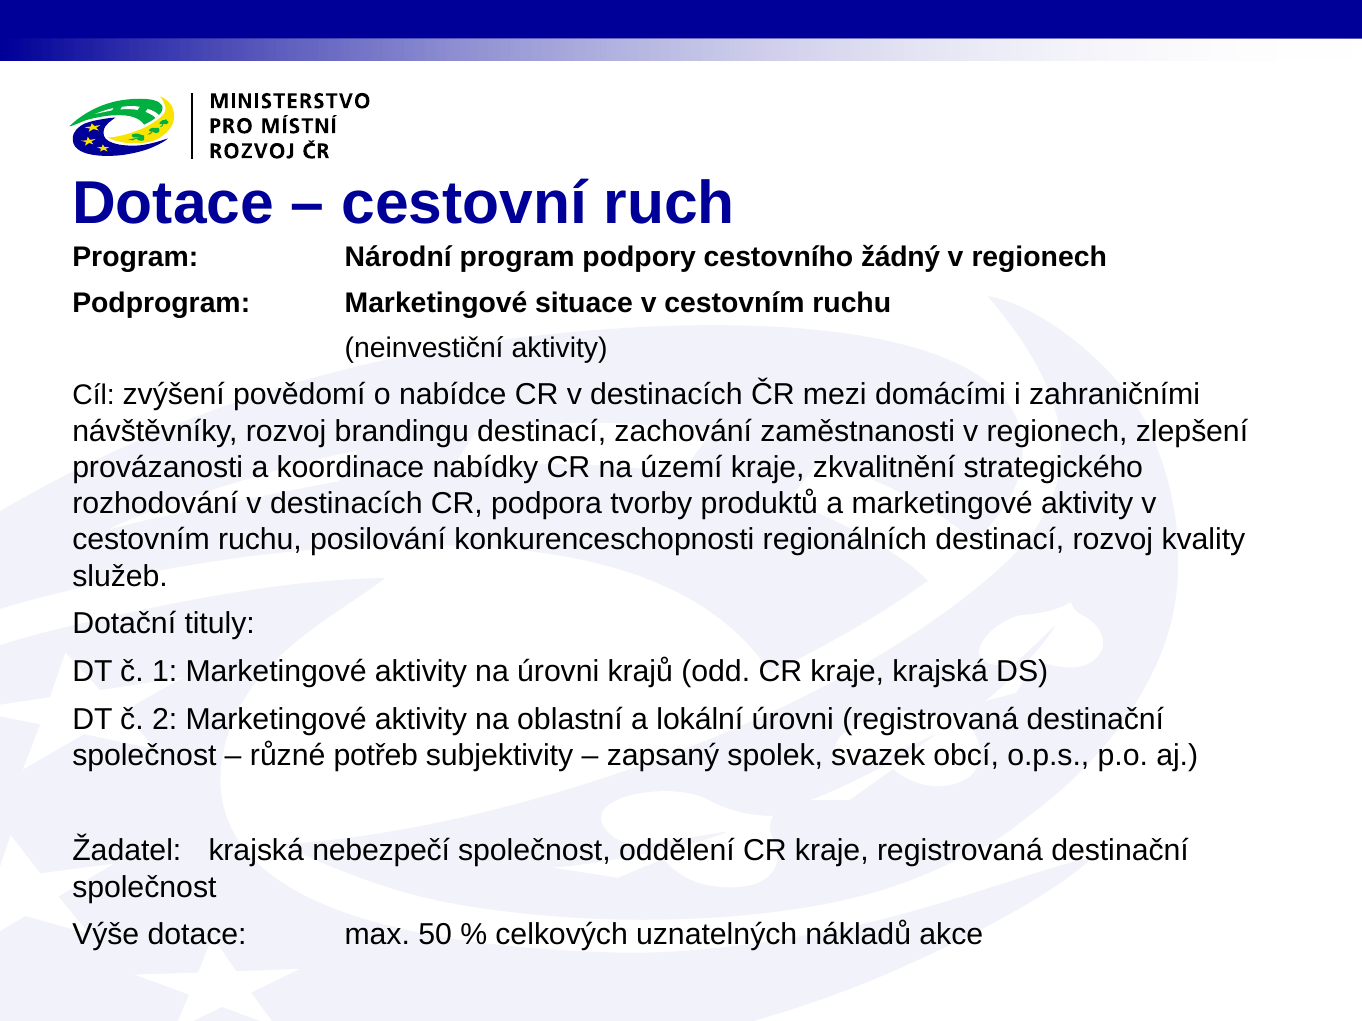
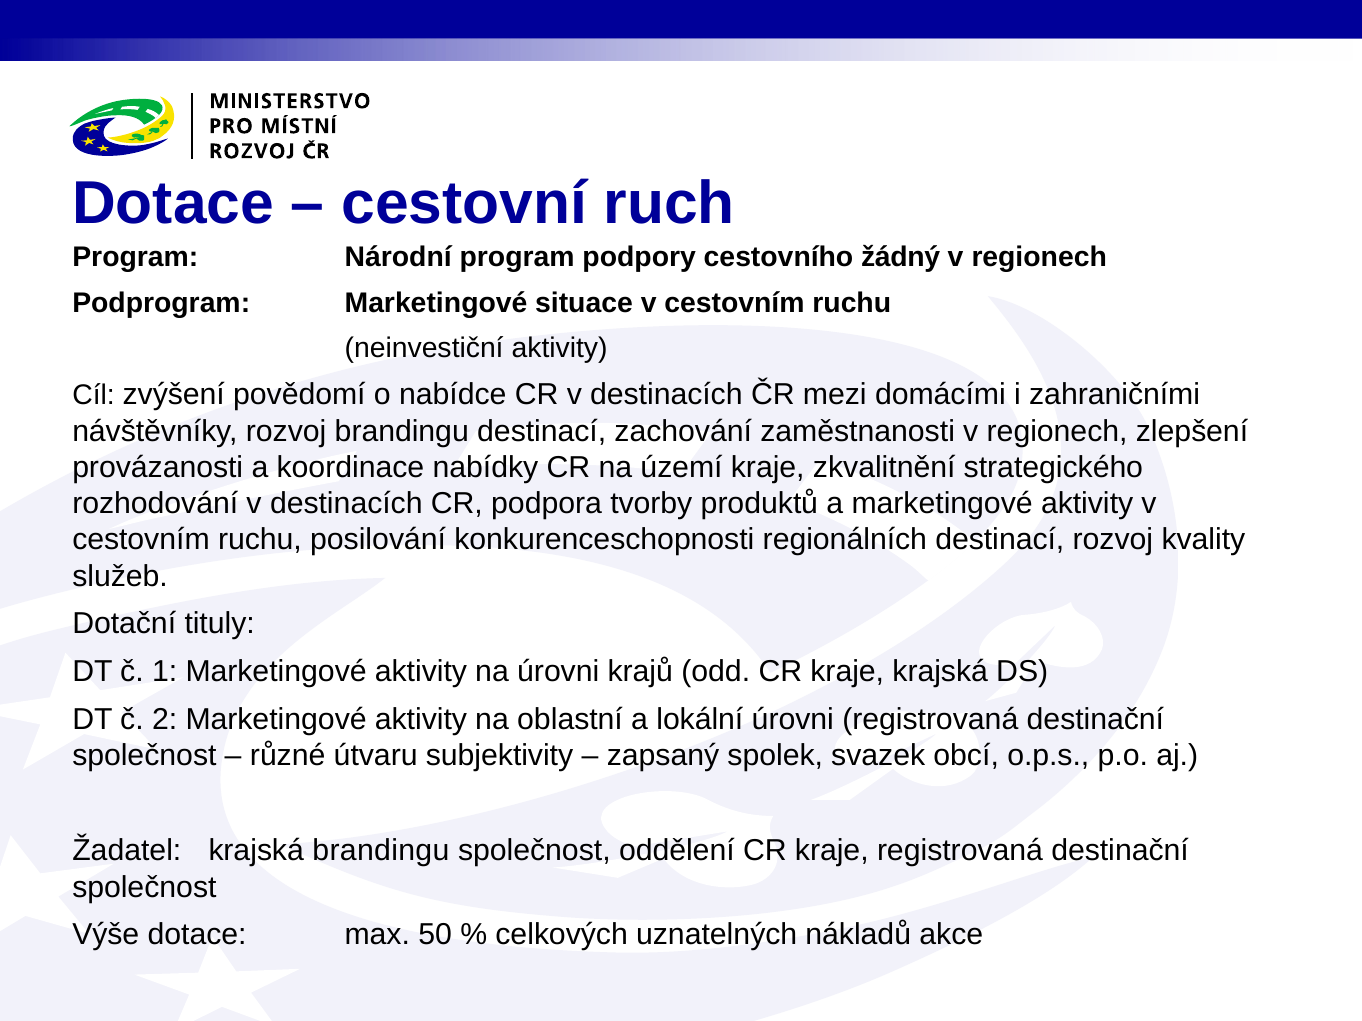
potřeb: potřeb -> útvaru (376, 756)
krajská nebezpečí: nebezpečí -> brandingu (381, 851)
